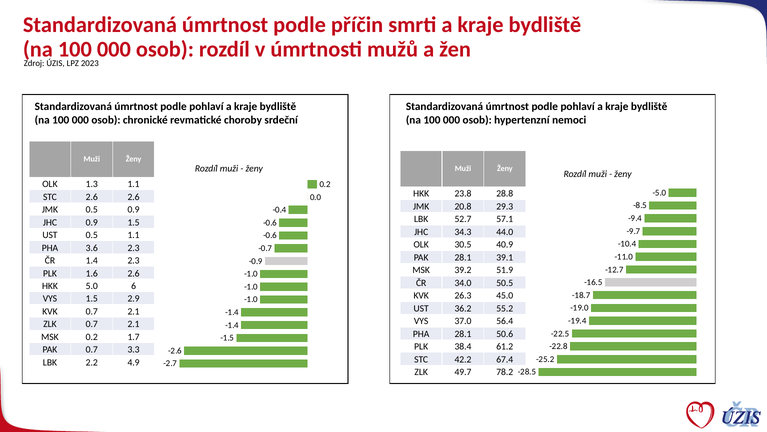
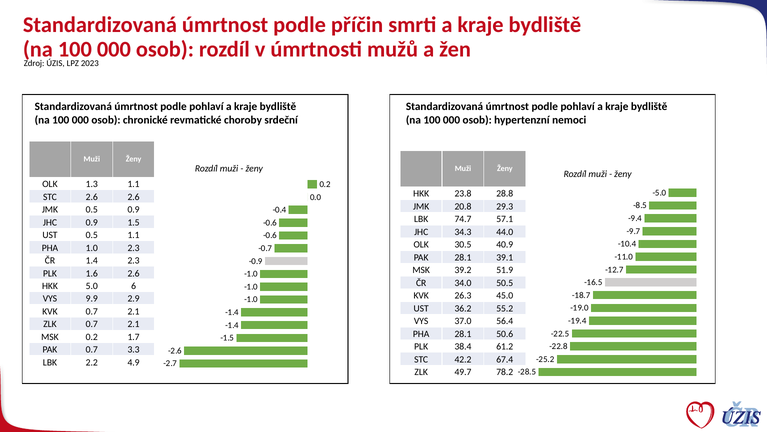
52.7: 52.7 -> 74.7 (463, 219)
3.6: 3.6 -> 1.0 (92, 248)
VYS 1.5: 1.5 -> 9.9 (92, 298)
